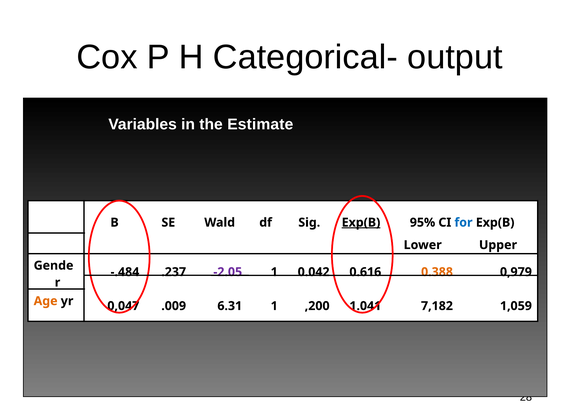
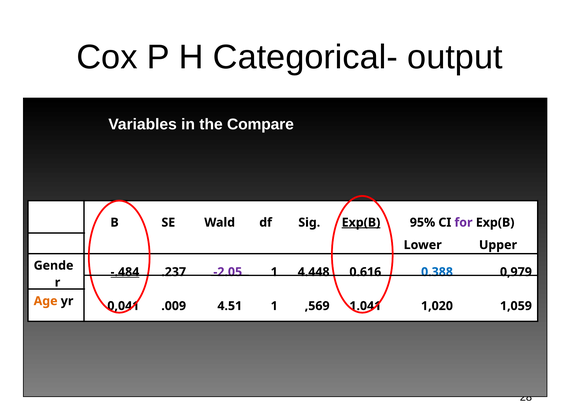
Estimate: Estimate -> Compare (260, 124)
for colour: blue -> purple (463, 223)
-.484 underline: none -> present (125, 273)
0.042: 0.042 -> 4.448 (314, 273)
0.388 colour: orange -> blue (437, 273)
0,047: 0,047 -> 0,041 (123, 306)
6.31: 6.31 -> 4.51 (230, 306)
,200: ,200 -> ,569 (317, 306)
7,182: 7,182 -> 1,020 (437, 306)
